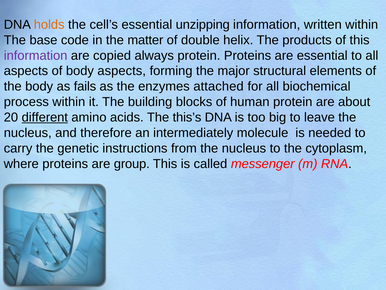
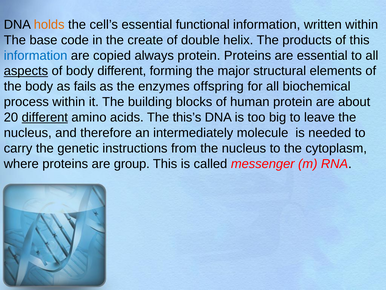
unzipping: unzipping -> functional (203, 25)
matter: matter -> create (145, 40)
information colour: purple -> blue (36, 55)
aspects underline: none -> present (26, 71)
body aspects: aspects -> different (122, 71)
attached: attached -> offspring (219, 86)
